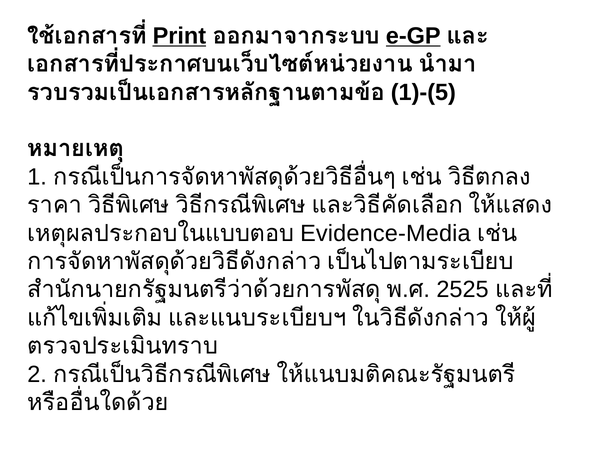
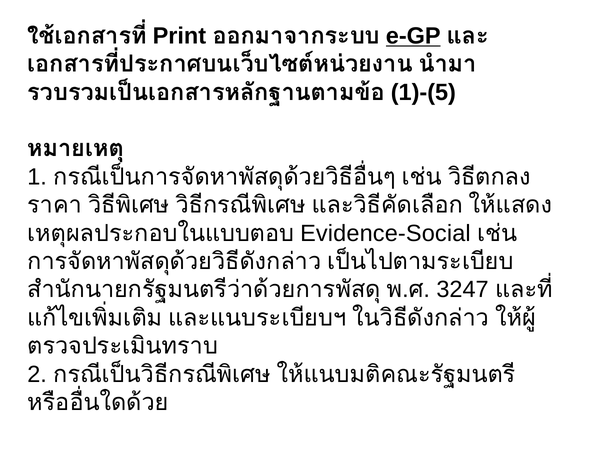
Print underline: present -> none (179, 36)
Evidence-Media: Evidence-Media -> Evidence-Social (385, 233)
2525: 2525 -> 3247 (463, 290)
